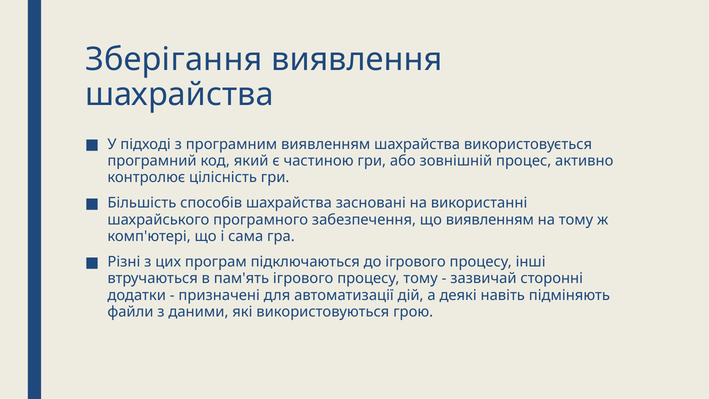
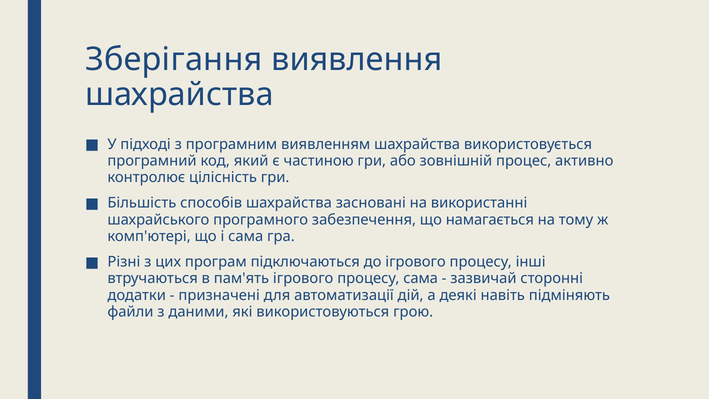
що виявленням: виявленням -> намагається (490, 220)
процесу тому: тому -> сама (421, 278)
